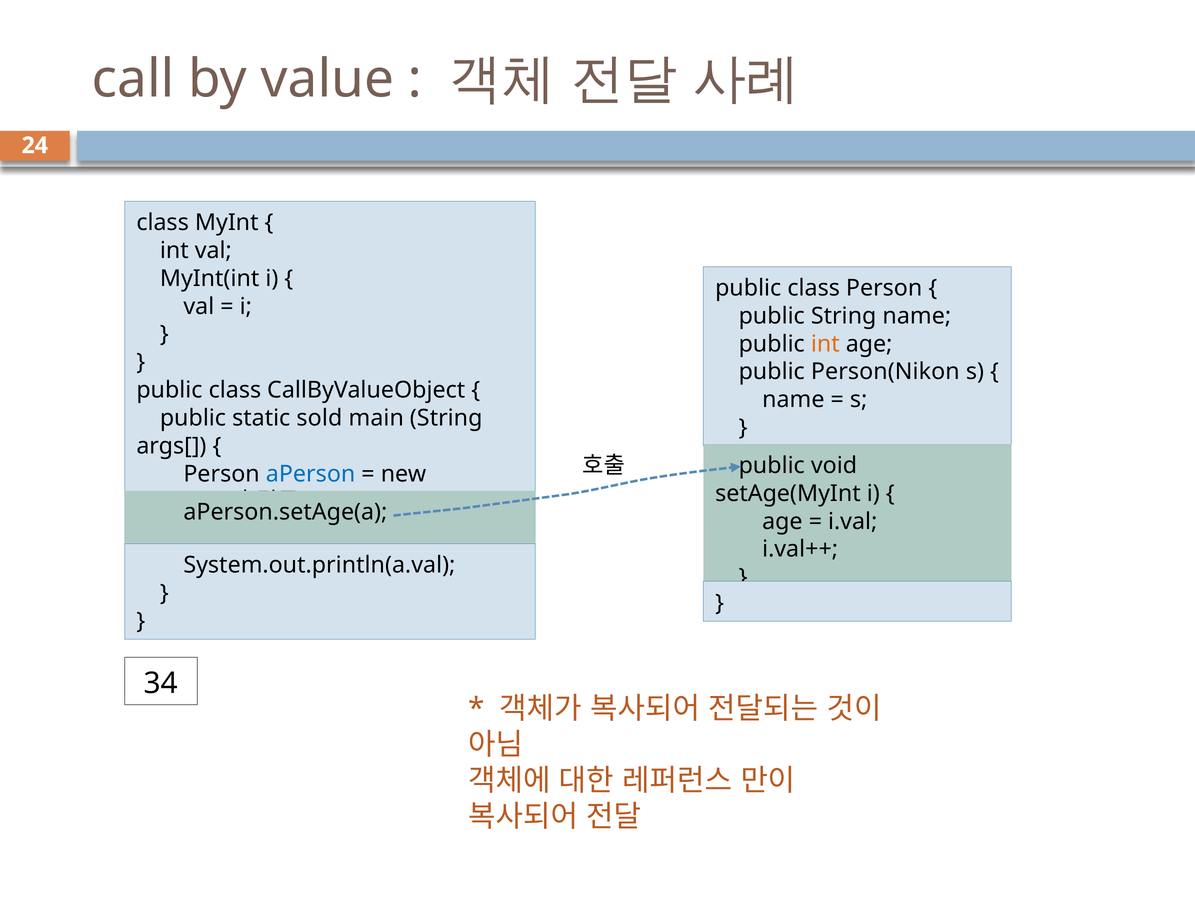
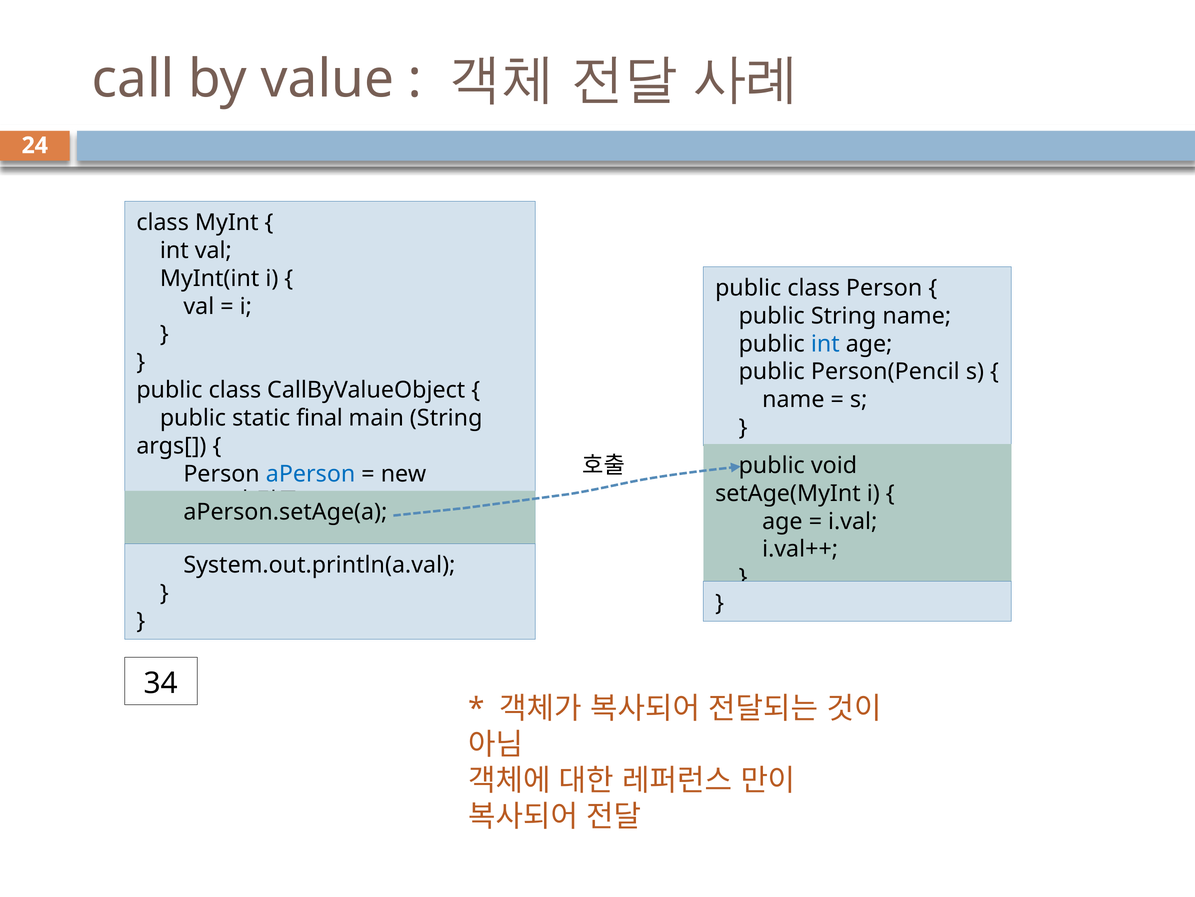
int colour: orange -> blue (825, 344)
Person(Nikon: Person(Nikon -> Person(Pencil (885, 371)
sold: sold -> final (320, 418)
